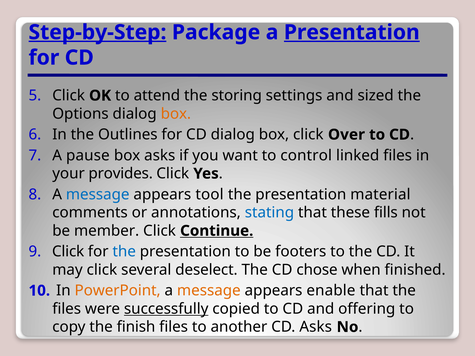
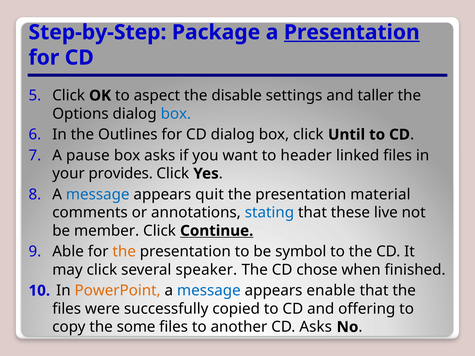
Step-by-Step underline: present -> none (97, 32)
attend: attend -> aspect (157, 96)
storing: storing -> disable (237, 96)
sized: sized -> taller (376, 96)
box colour: orange -> blue (176, 114)
Over: Over -> Until (347, 135)
control: control -> header (306, 156)
tool: tool -> quit (210, 195)
fills: fills -> live (386, 213)
Click: Click -> Able (68, 252)
the colour: blue -> orange (124, 252)
footers: footers -> symbol (301, 252)
deselect: deselect -> speaker (206, 270)
message colour: orange -> blue (209, 291)
successfully underline: present -> none (166, 309)
finish: finish -> some (136, 327)
